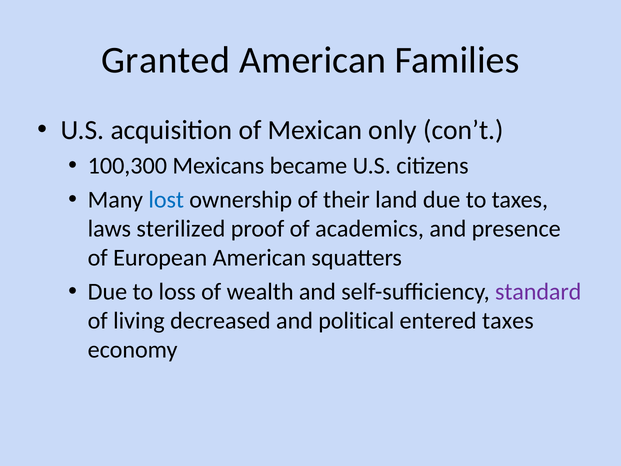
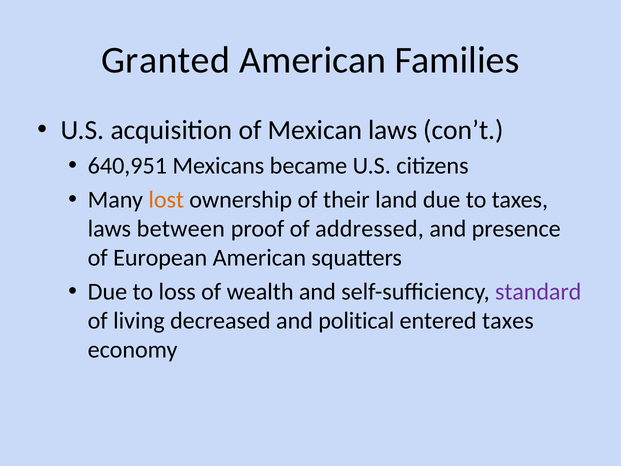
Mexican only: only -> laws (393, 130)
100,300: 100,300 -> 640,951 (127, 166)
lost colour: blue -> orange (166, 200)
sterilized: sterilized -> between (181, 229)
academics: academics -> addressed (369, 229)
